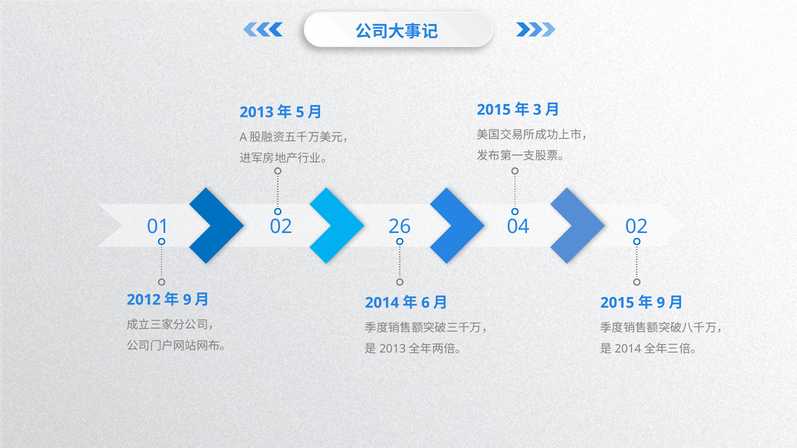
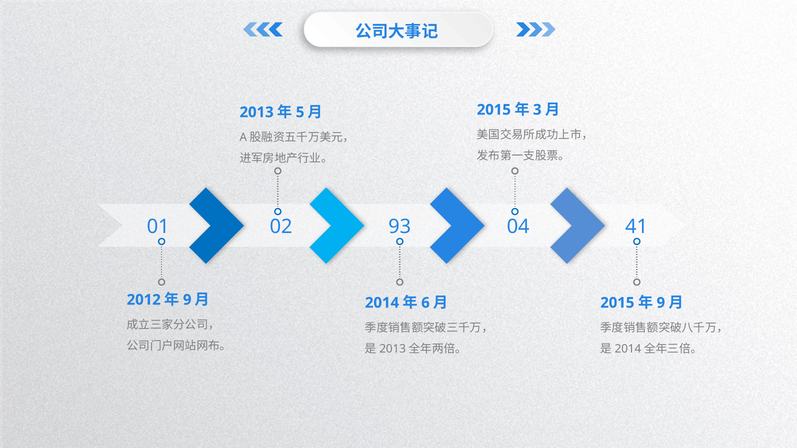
26: 26 -> 93 (400, 227)
04 02: 02 -> 41 (637, 227)
